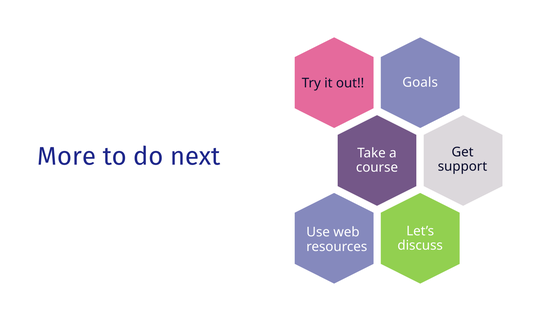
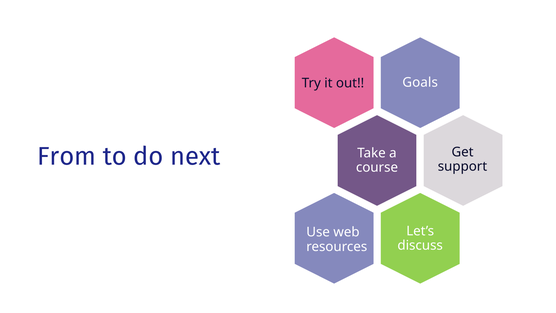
More: More -> From (67, 156)
